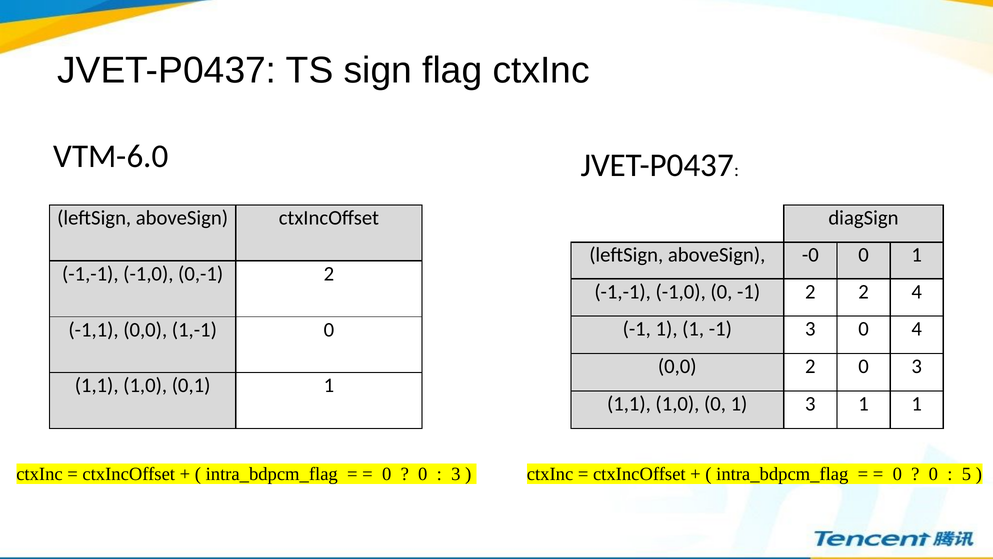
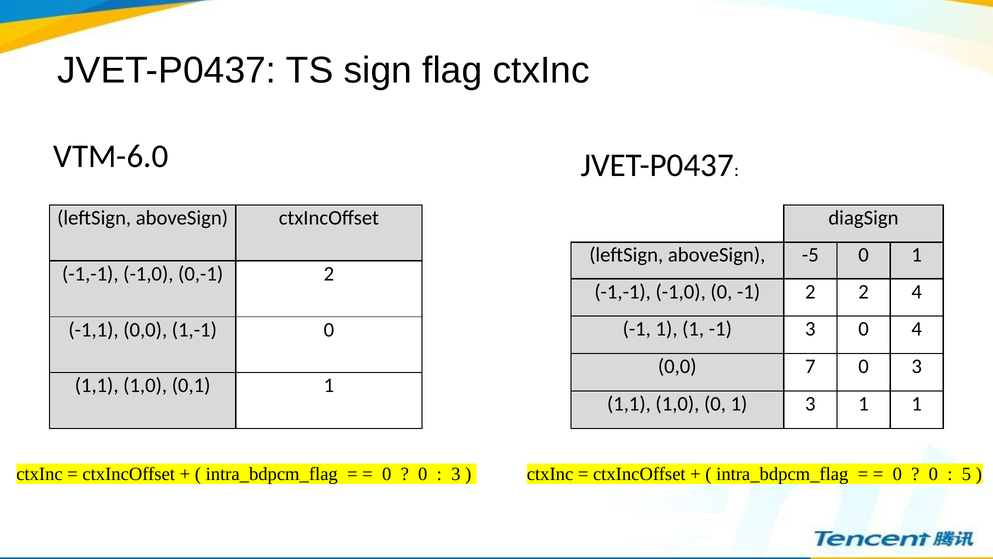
-0: -0 -> -5 (810, 255)
0,0 2: 2 -> 7 (810, 366)
